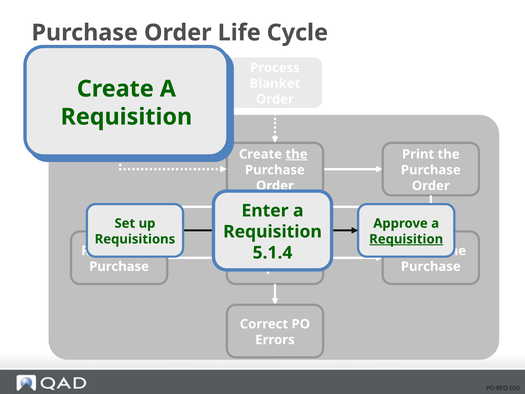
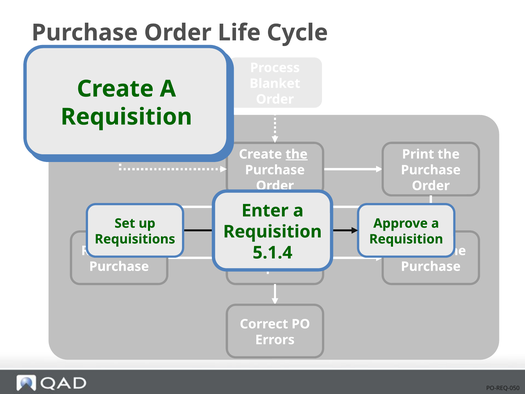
Requisition underline: present -> none (406, 239)
